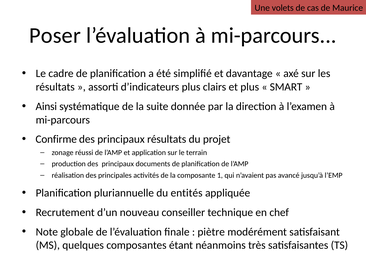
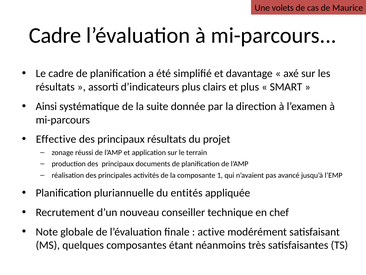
Poser: Poser -> Cadre (55, 35)
Confirme: Confirme -> Effective (56, 139)
piètre: piètre -> active (211, 231)
